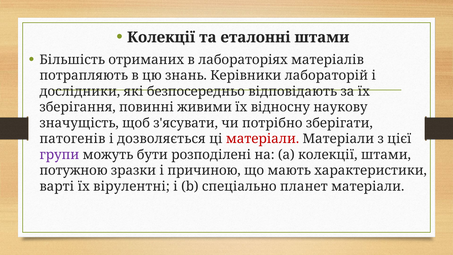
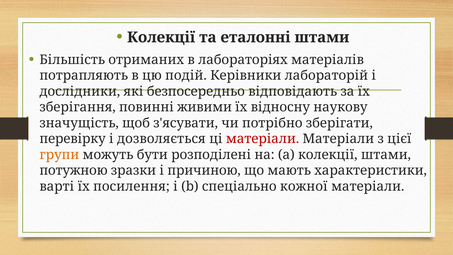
знань: знань -> подій (186, 75)
патогенів: патогенів -> перевірку (73, 139)
групи colour: purple -> orange (59, 155)
вірулентні: вірулентні -> посилення (131, 186)
планет: планет -> кожної (304, 186)
